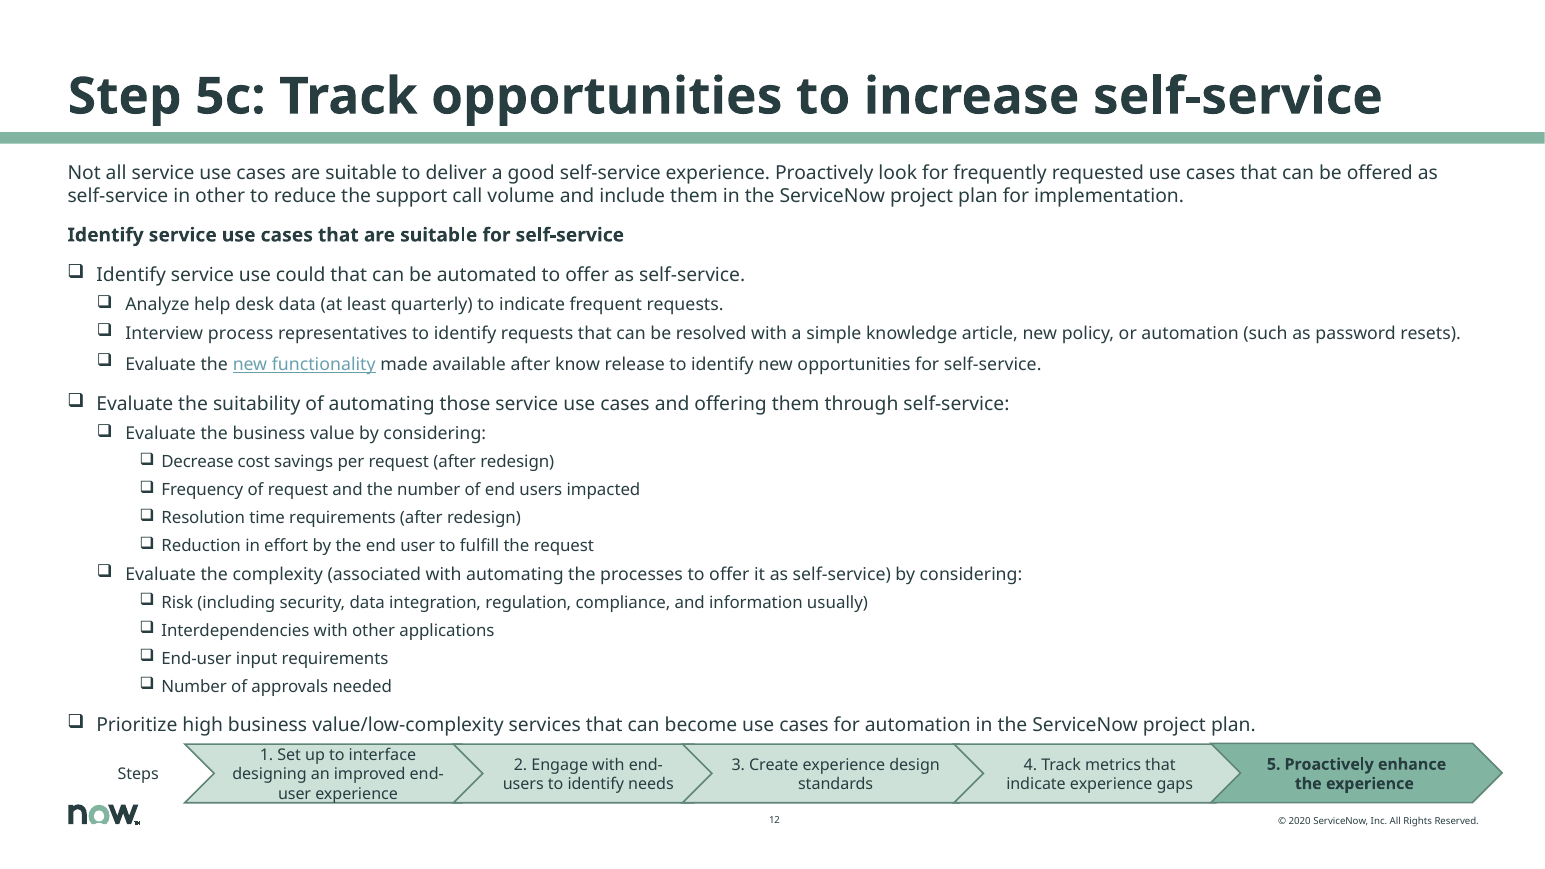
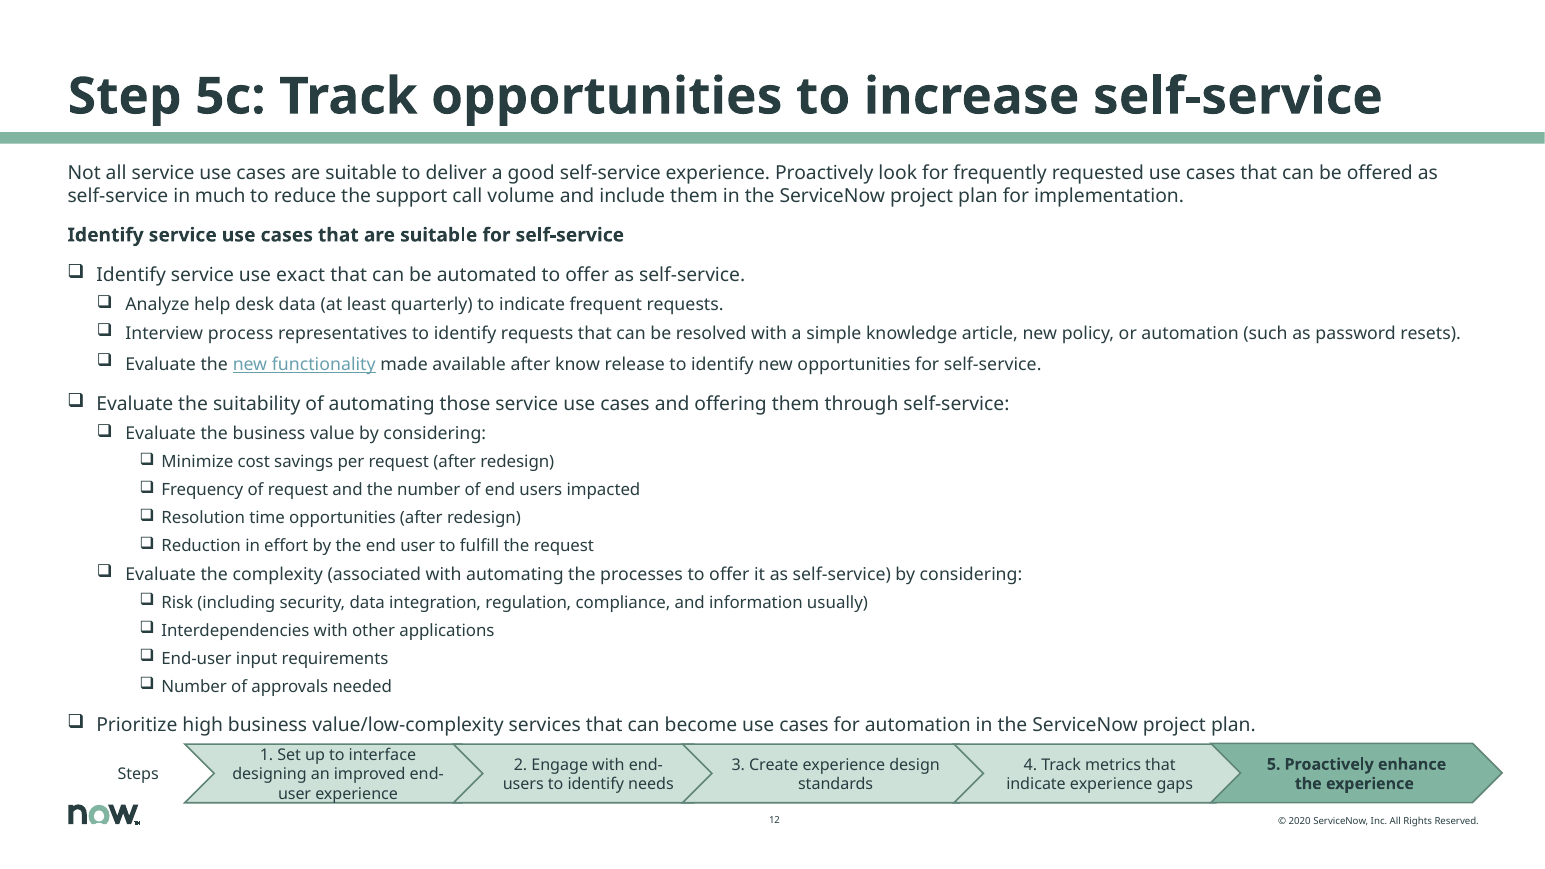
in other: other -> much (220, 196)
could: could -> exact (301, 275)
Decrease: Decrease -> Minimize (197, 462)
time requirements: requirements -> opportunities (342, 518)
